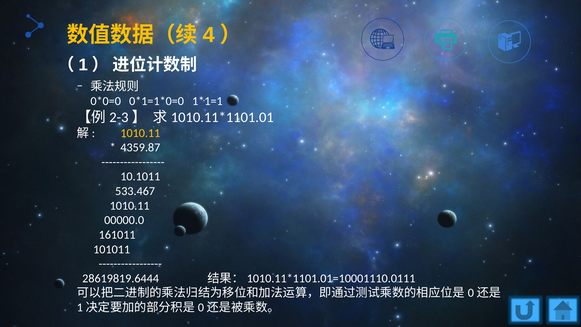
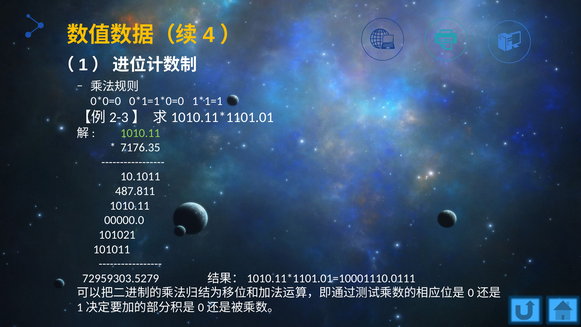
1010.11 colour: yellow -> light green (140, 133)
4359.87: 4359.87 -> 7176.35 (140, 147)
533.467: 533.467 -> 487.811 (135, 191)
161011: 161011 -> 101021 (117, 235)
28619819.6444: 28619819.6444 -> 72959303.5279 (121, 278)
